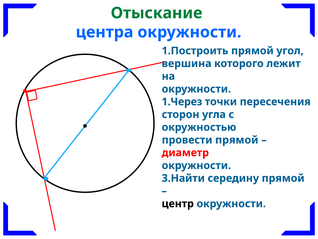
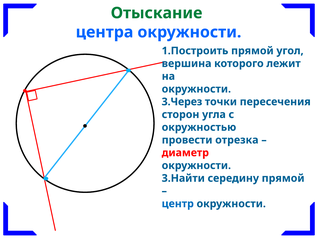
1.Через: 1.Через -> 3.Через (182, 102)
провести прямой: прямой -> отрезка (237, 140)
центр colour: black -> blue (178, 203)
